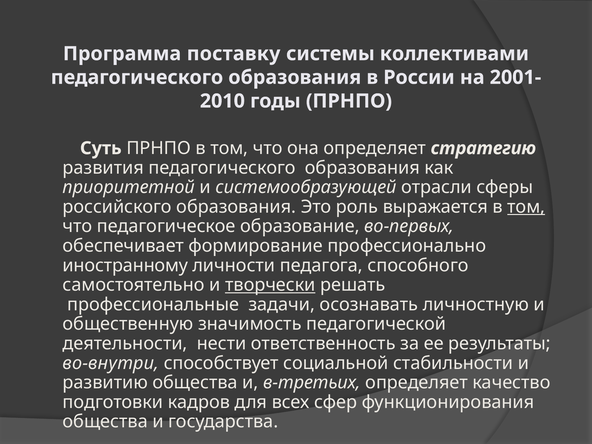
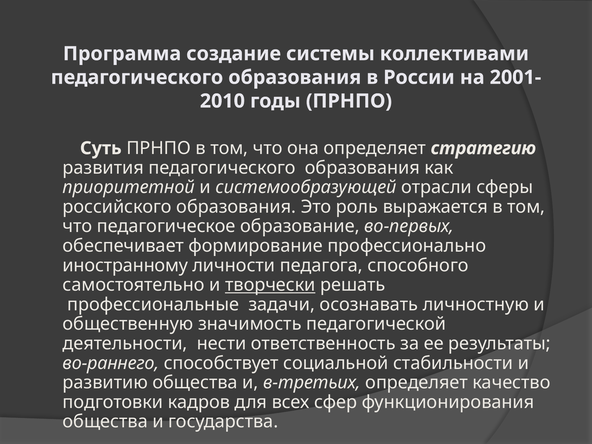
поставку: поставку -> создание (234, 54)
том underline: present -> none (526, 207)
во-внутри: во-внутри -> во-раннего (111, 363)
